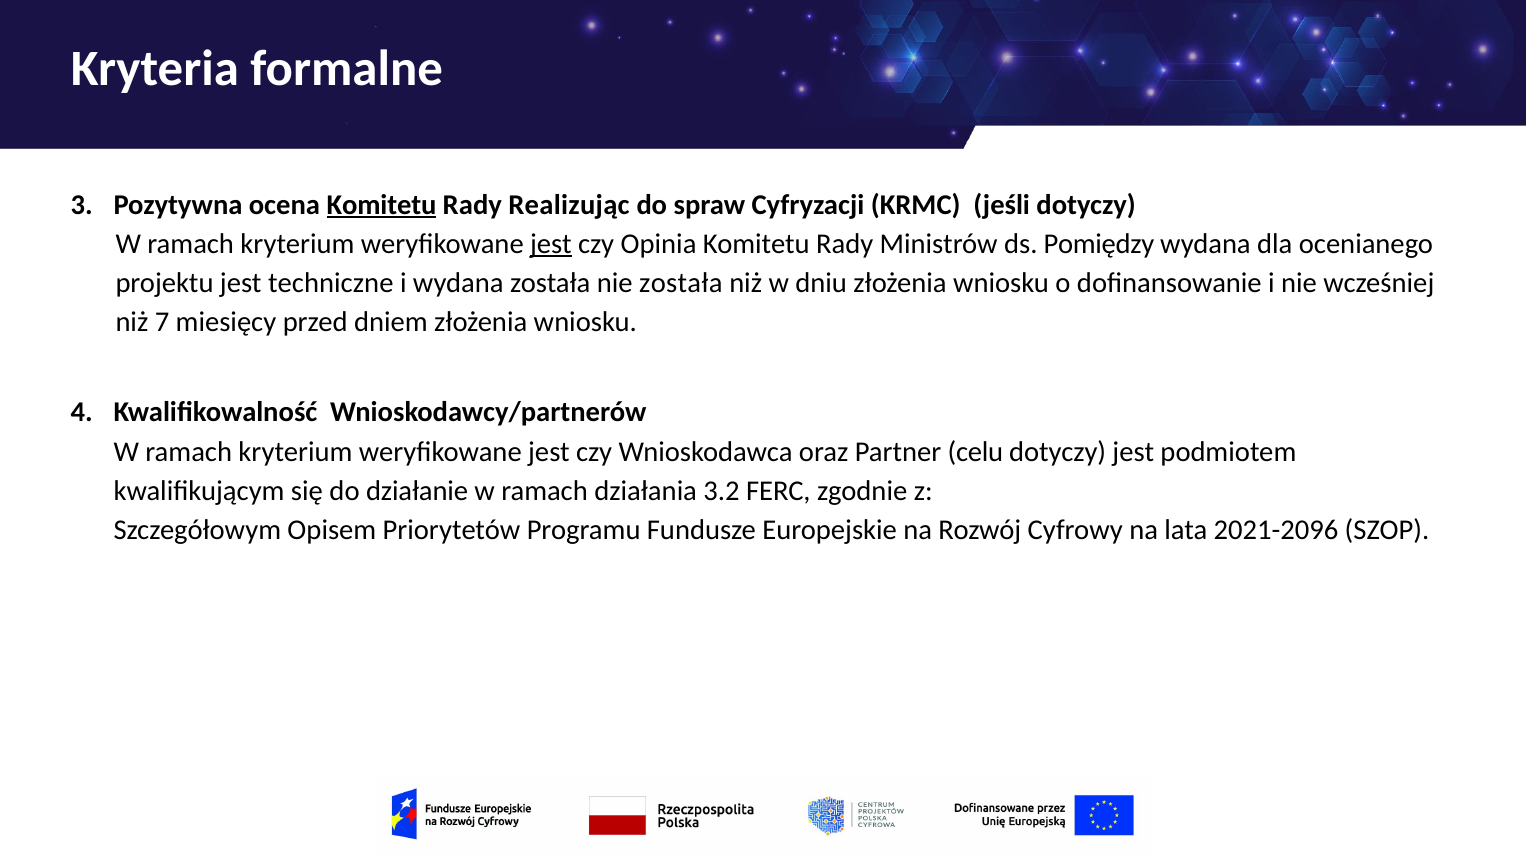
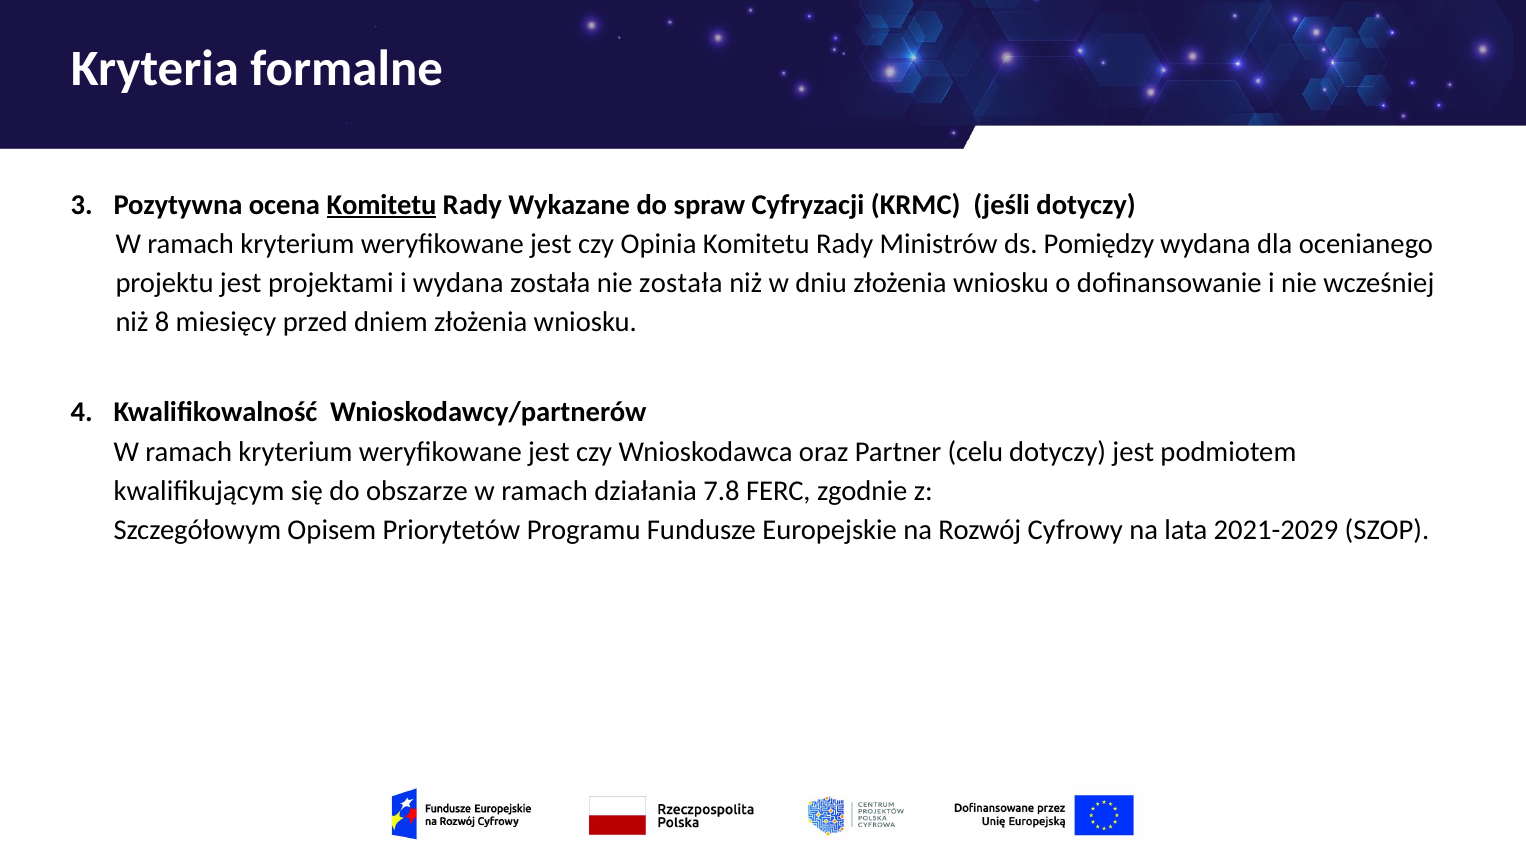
Realizując: Realizując -> Wykazane (569, 205)
jest underline: present -> none (551, 244)
techniczne: techniczne -> projektami (331, 283)
7: 7 -> 8 (162, 322)
działanie: działanie -> obszarze (417, 491)
3.2: 3.2 -> 7.8 (722, 491)
2021-2096: 2021-2096 -> 2021-2029 (1276, 530)
